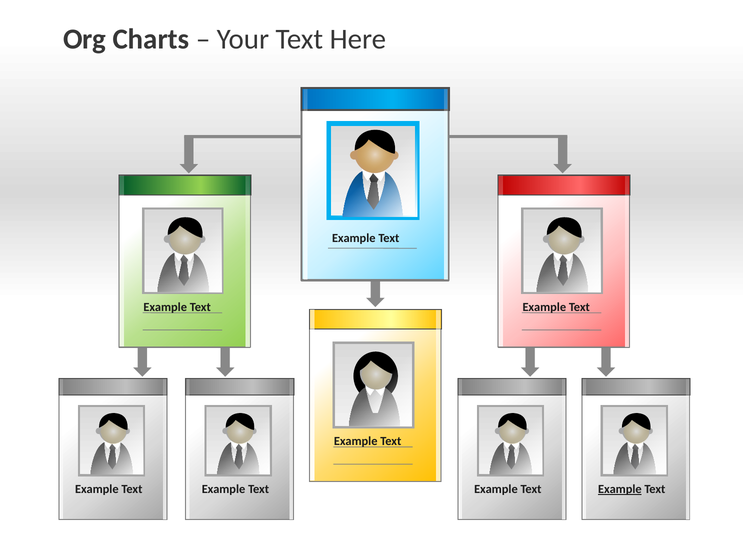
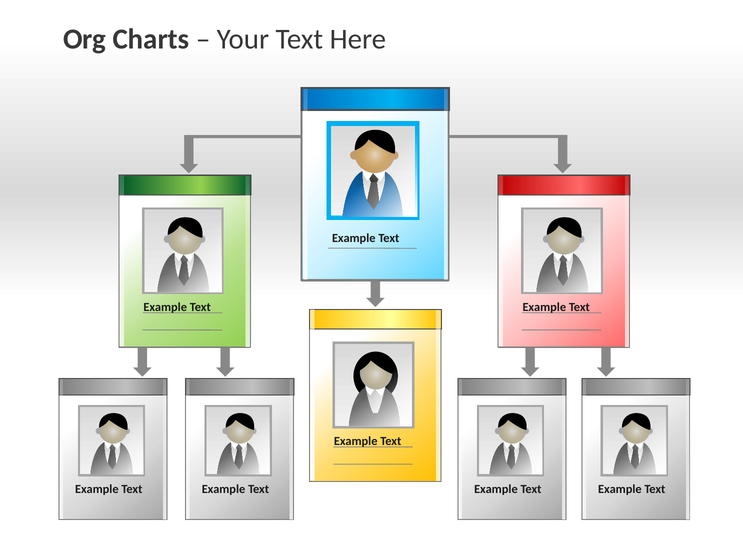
Example underline: present -> none (620, 489)
